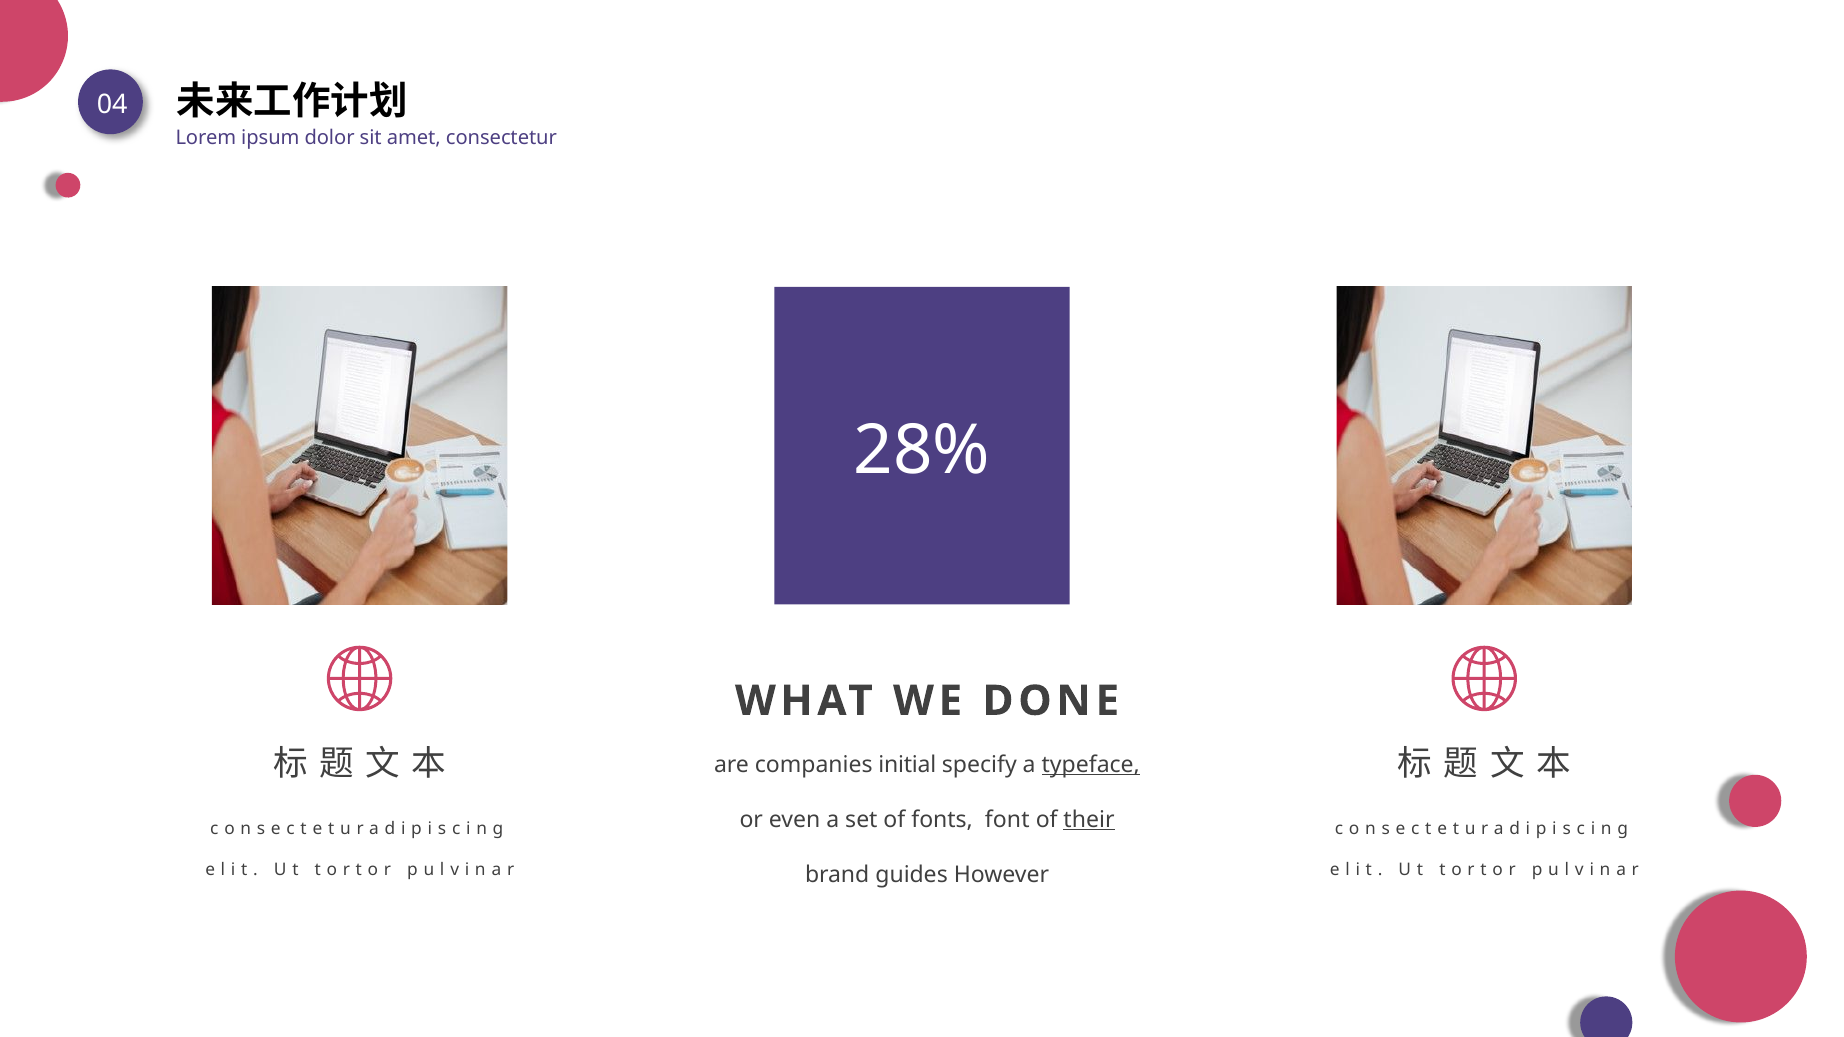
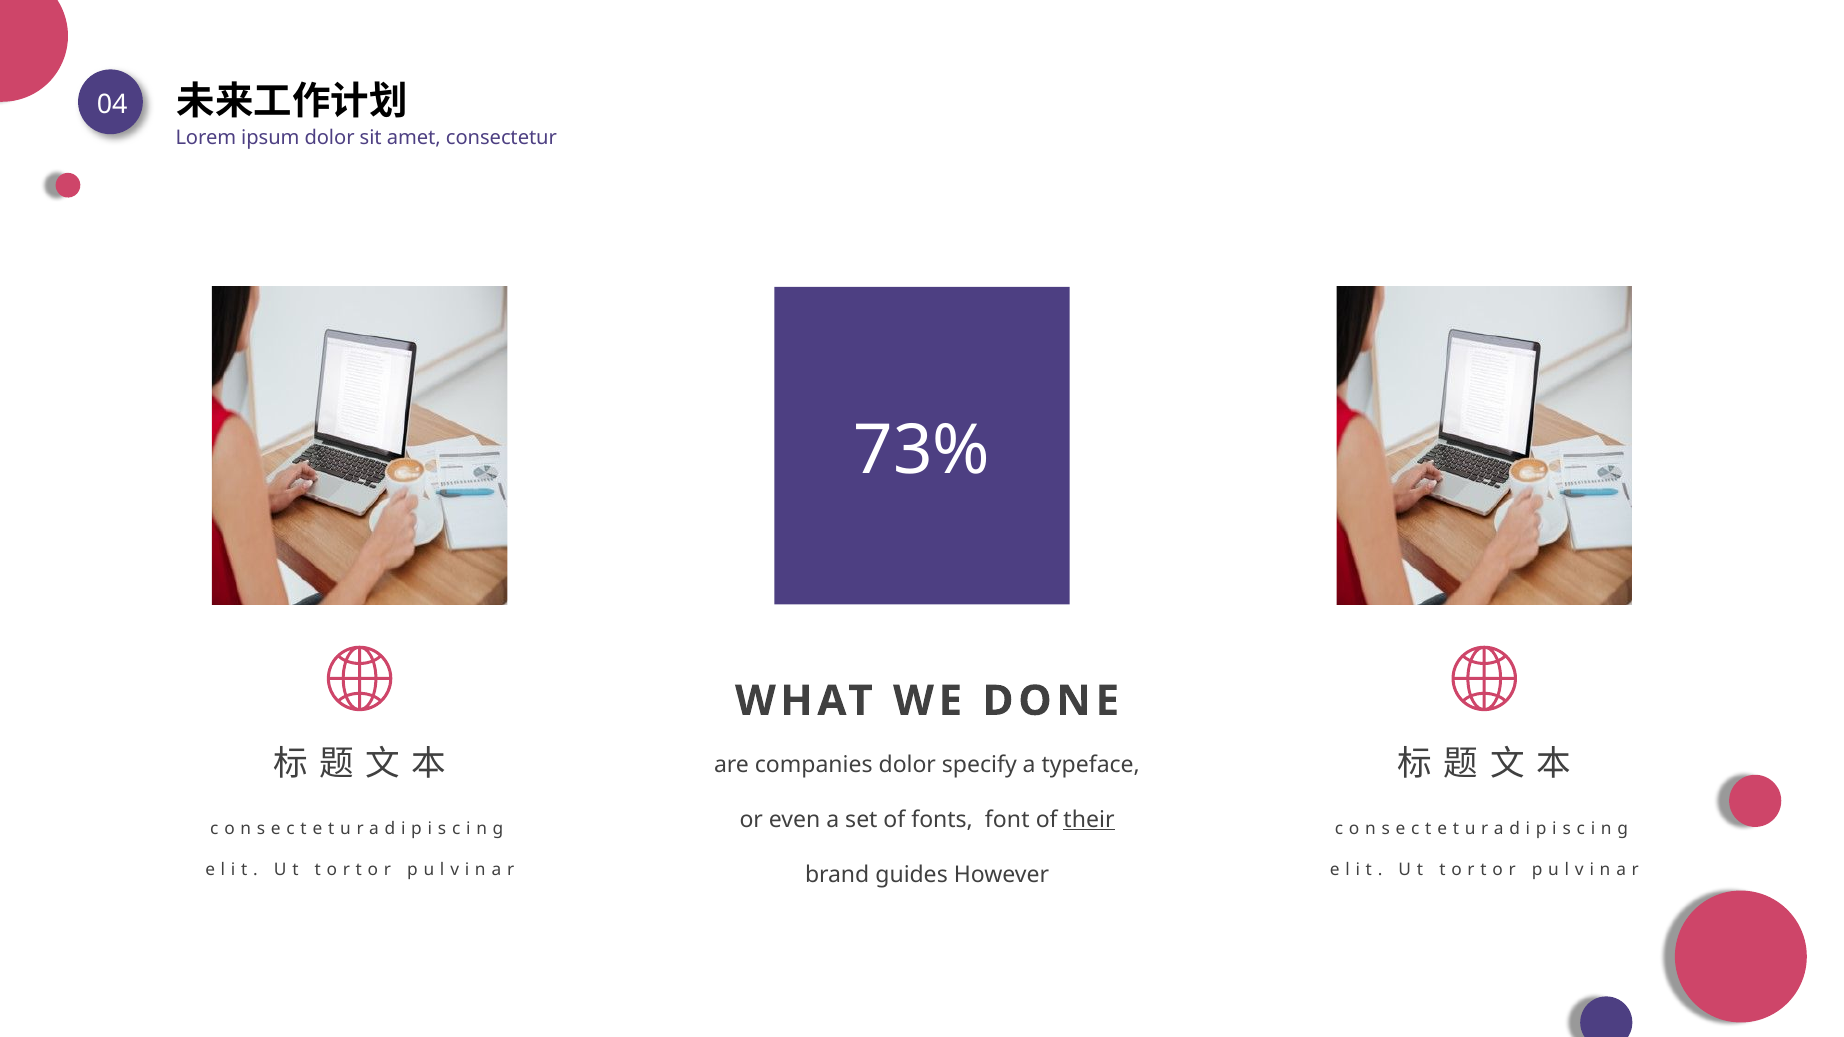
28%: 28% -> 73% (922, 451)
companies initial: initial -> dolor (907, 765)
typeface underline: present -> none (1091, 765)
